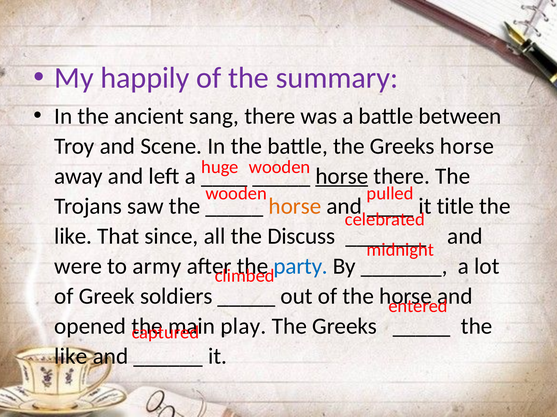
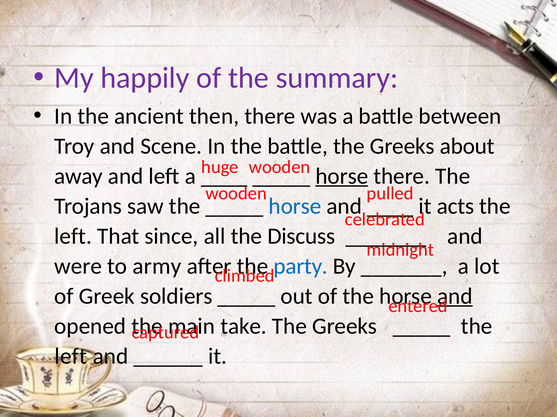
sang: sang -> then (214, 116)
Greeks horse: horse -> about (467, 146)
horse colour: orange -> blue (295, 207)
title: title -> acts (456, 207)
like: like -> left (73, 237)
and underline: none -> present (455, 297)
play: play -> take (244, 327)
like: like -> left (71, 357)
